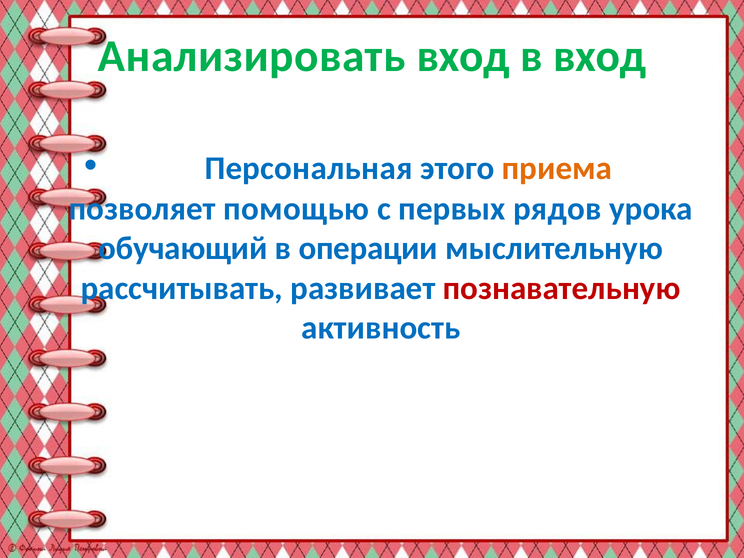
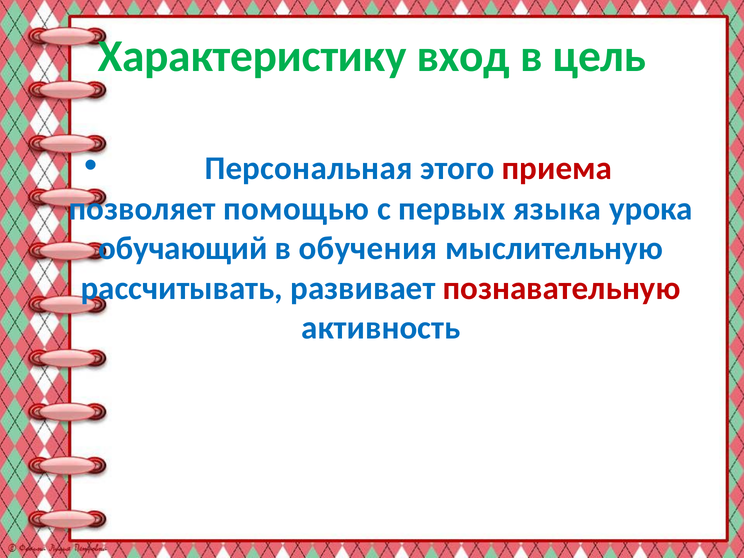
Анализировать: Анализировать -> Характеристику (252, 56)
в вход: вход -> цель (600, 56)
приема colour: orange -> red (557, 168)
рядов: рядов -> языка (557, 209)
операции: операции -> обучения (368, 249)
